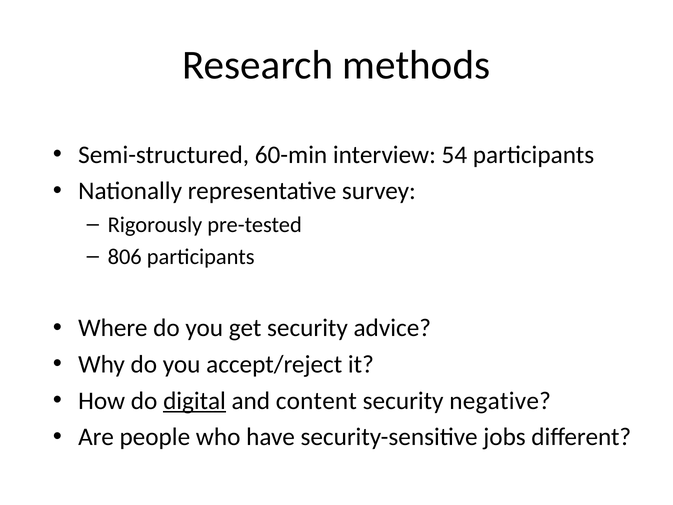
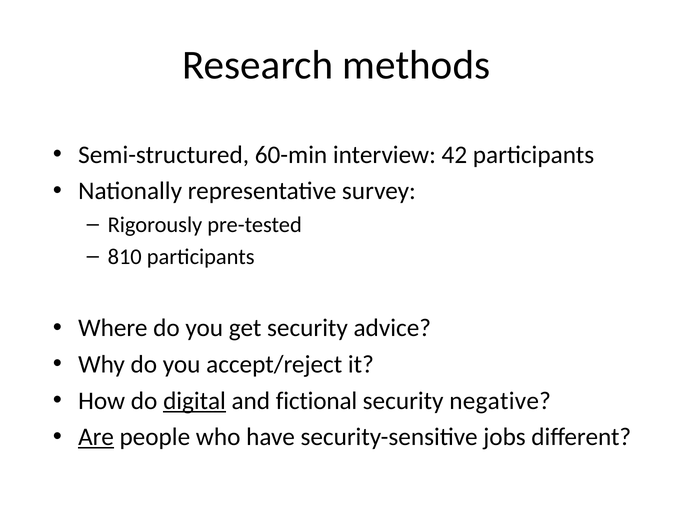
54: 54 -> 42 (454, 155)
806: 806 -> 810 (125, 257)
content: content -> fictional (317, 400)
Are underline: none -> present (96, 437)
